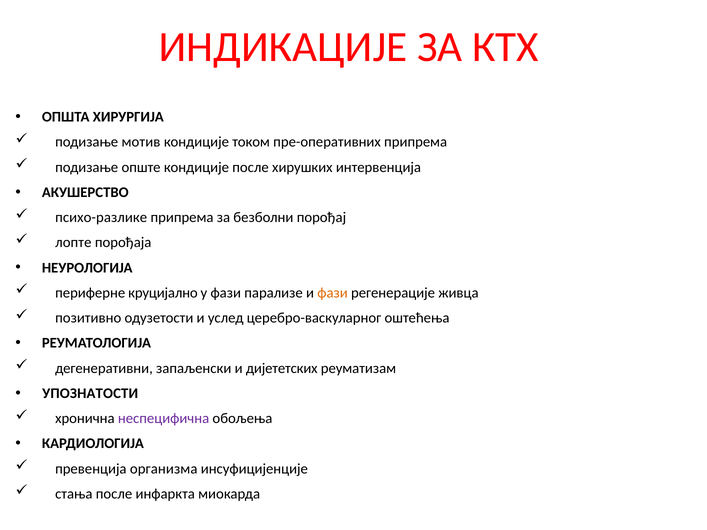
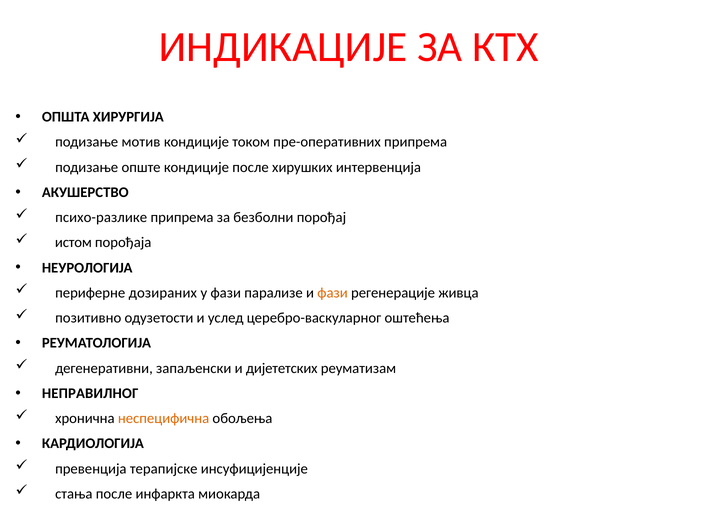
лопте: лопте -> истом (73, 243)
круцијално: круцијално -> дозираних (163, 293)
УПОЗНАТОСТИ: УПОЗНАТОСТИ -> НЕПРАВИЛНОГ (90, 394)
неспецифична colour: purple -> orange (164, 419)
организма: организма -> терапијске (164, 469)
